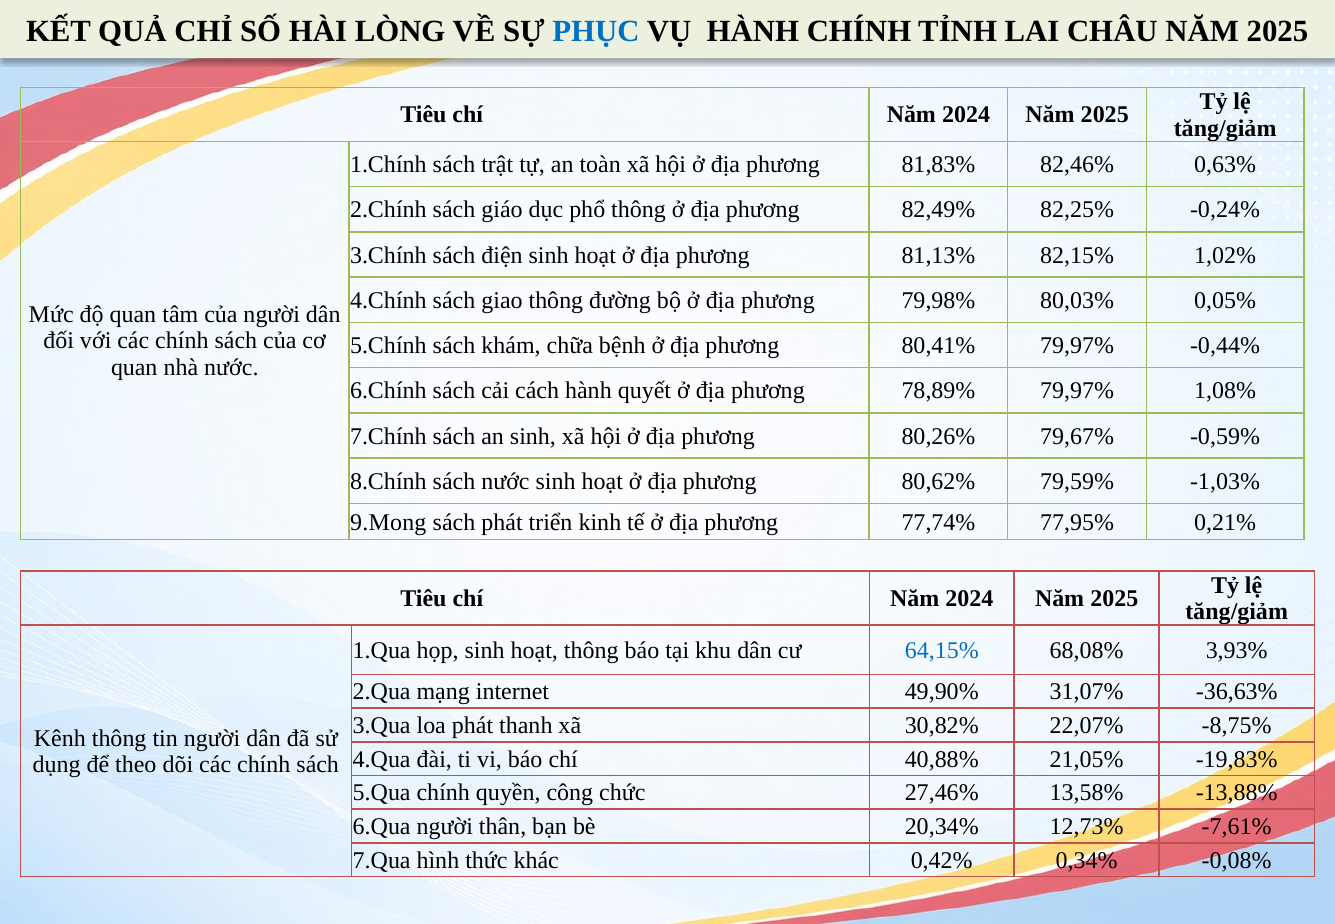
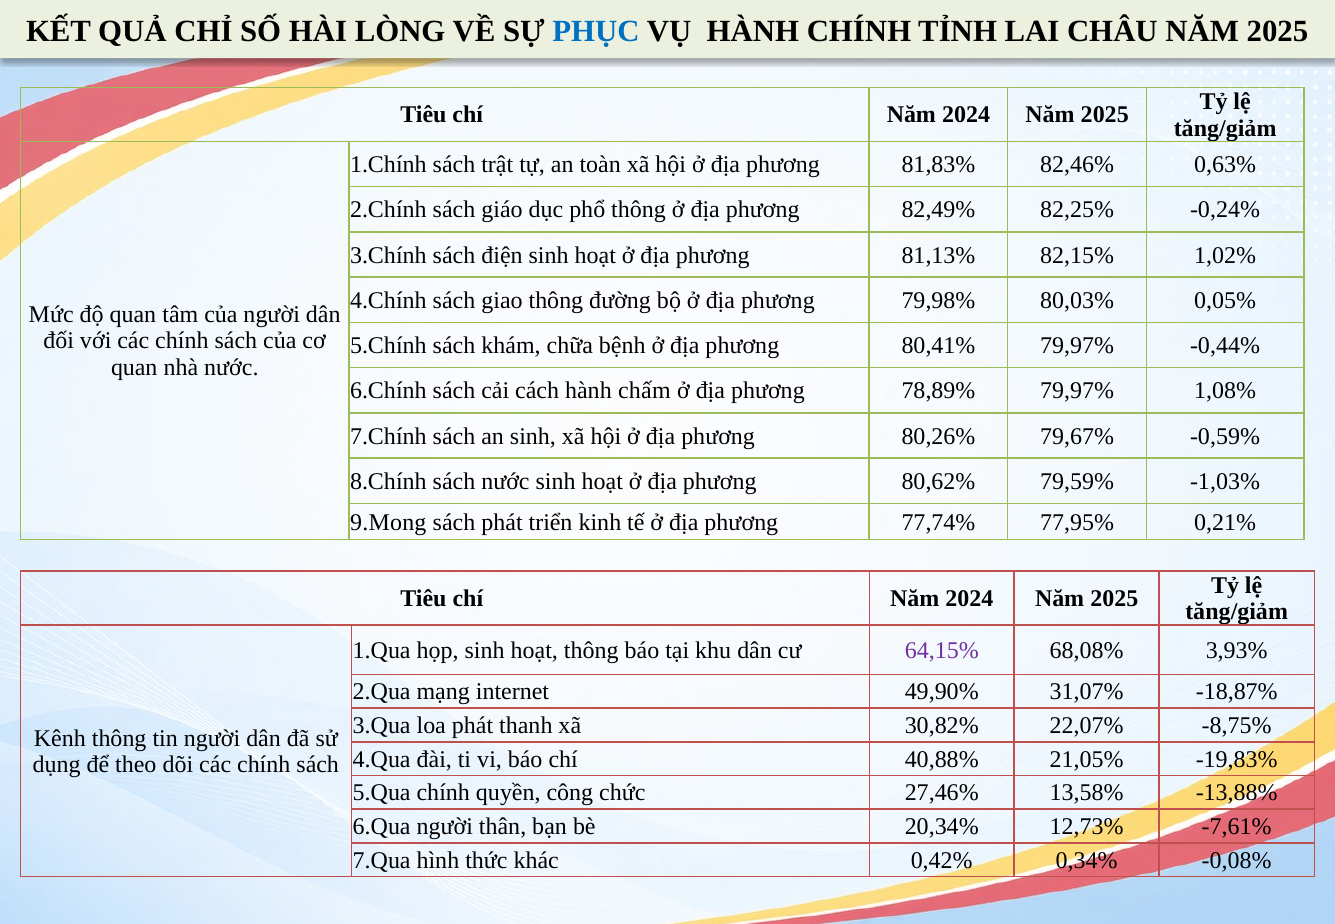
quyết: quyết -> chấm (644, 391)
64,15% colour: blue -> purple (942, 651)
-36,63%: -36,63% -> -18,87% (1237, 692)
